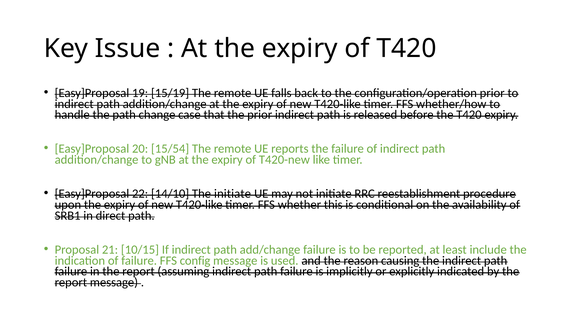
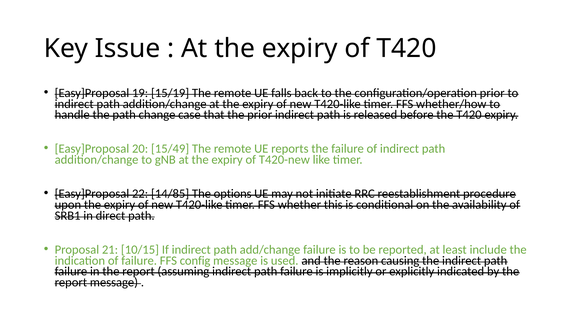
15/54: 15/54 -> 15/49 (170, 149)
14/10: 14/10 -> 14/85 (170, 194)
The initiate: initiate -> options (233, 194)
